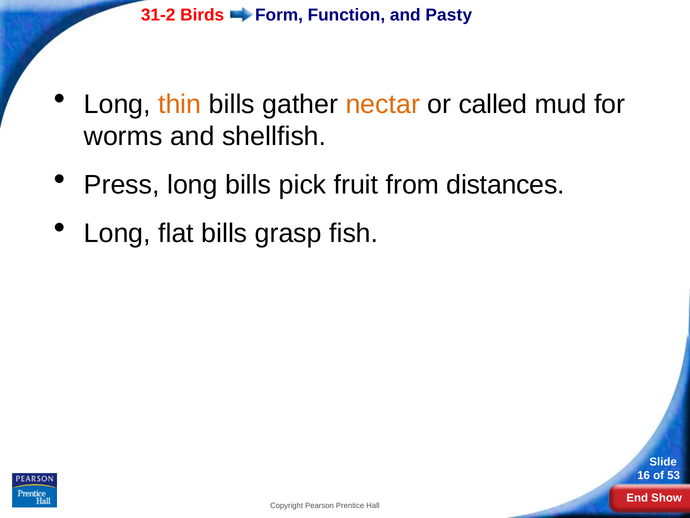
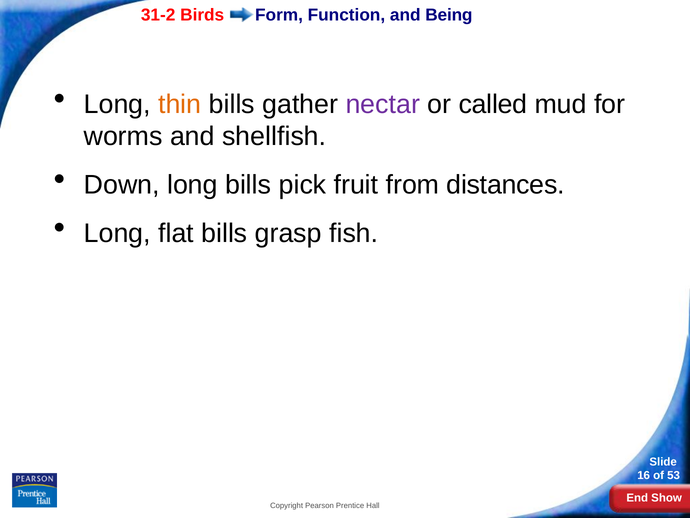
Pasty: Pasty -> Being (449, 15)
nectar colour: orange -> purple (383, 104)
Press: Press -> Down (122, 185)
